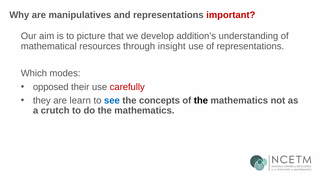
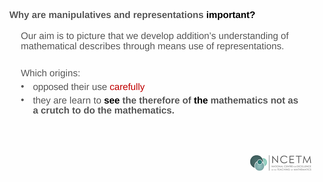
important colour: red -> black (231, 15)
resources: resources -> describes (100, 46)
insight: insight -> means (172, 46)
modes: modes -> origins (65, 73)
see colour: blue -> black (112, 100)
concepts: concepts -> therefore (159, 100)
